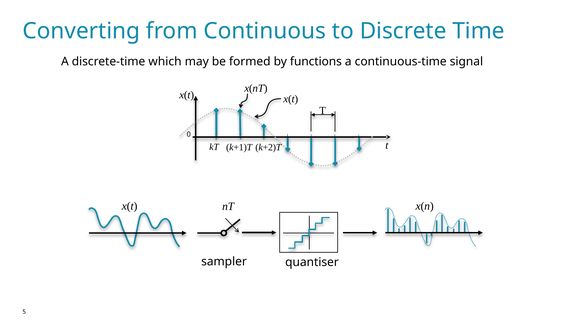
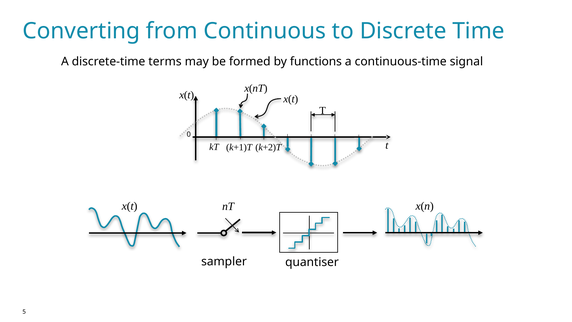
which: which -> terms (165, 62)
